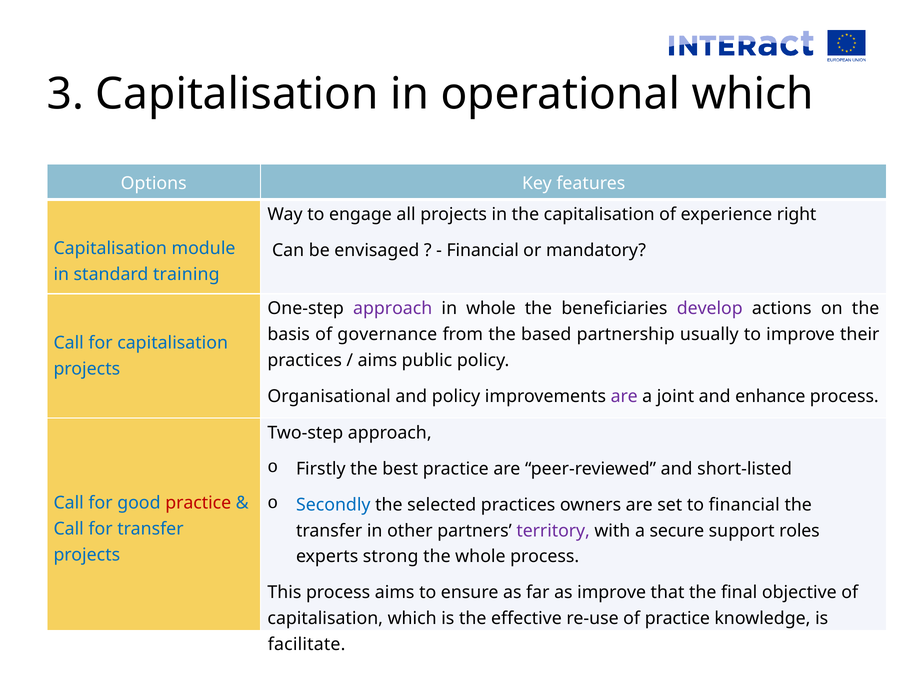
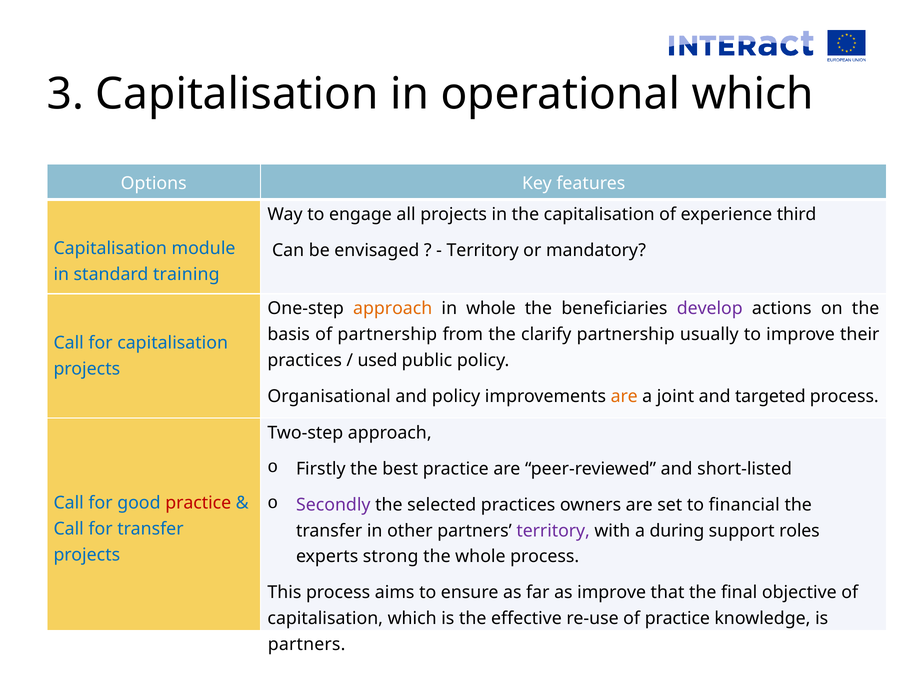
right: right -> third (797, 214)
Financial: Financial -> Territory (483, 250)
approach colour: purple -> orange (393, 309)
of governance: governance -> partnership (387, 334)
based: based -> clarify (546, 334)
aims: aims -> used (377, 360)
are colour: purple -> orange (624, 396)
enhance: enhance -> targeted (770, 396)
Secondly colour: blue -> purple (333, 505)
secure: secure -> during (677, 531)
facilitate: facilitate -> partners (307, 644)
